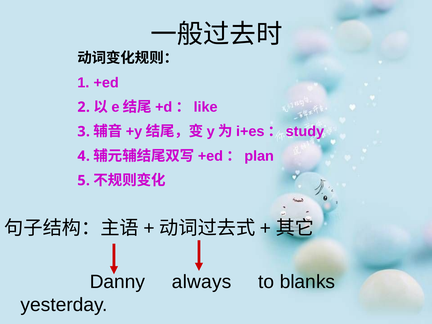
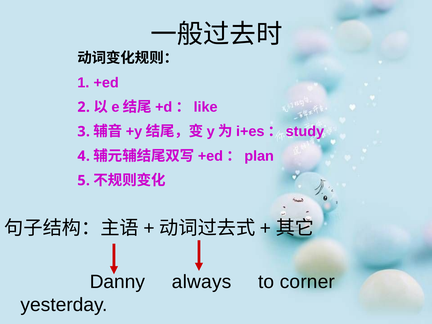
blanks: blanks -> corner (307, 282)
